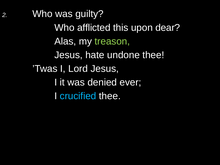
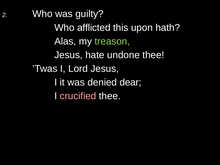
dear: dear -> hath (168, 28)
ever: ever -> dear (131, 82)
crucified colour: light blue -> pink (78, 96)
